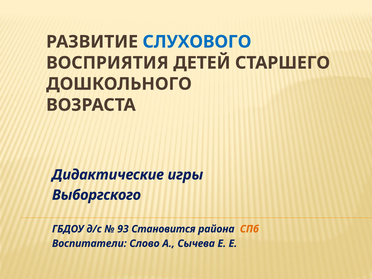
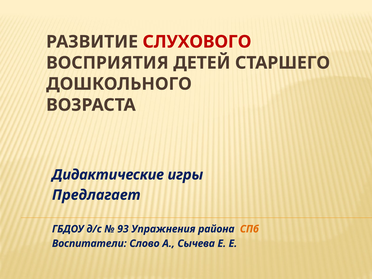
СЛУХОВОГО colour: blue -> red (197, 42)
Выборгского: Выборгского -> Предлагает (96, 195)
Становится: Становится -> Упражнения (163, 229)
